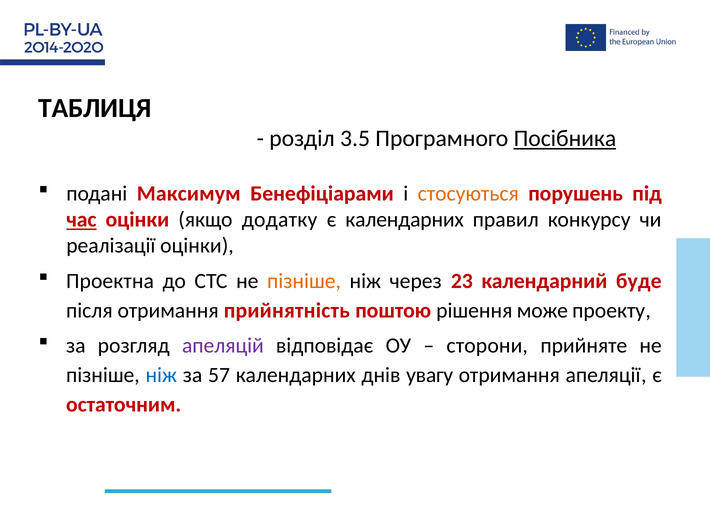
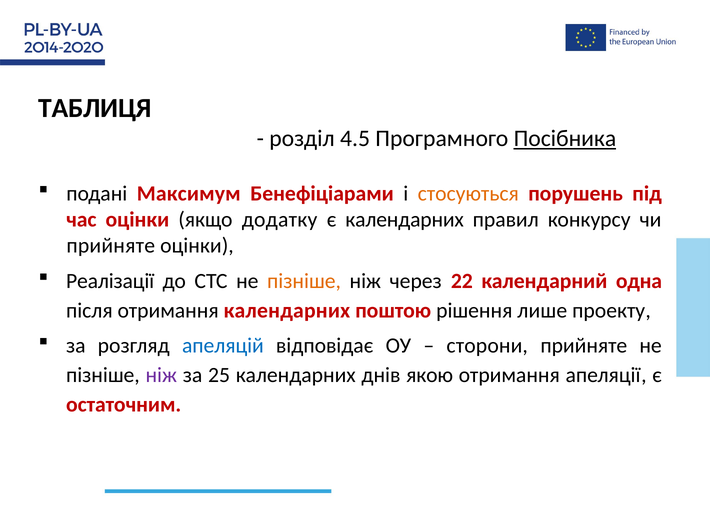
3.5: 3.5 -> 4.5 (355, 139)
час underline: present -> none (81, 220)
реалізації: реалізації -> прийняте (111, 246)
Проектна: Проектна -> Реалізації (110, 281)
23: 23 -> 22 (462, 281)
буде: буде -> одна (639, 281)
отримання прийнятність: прийнятність -> календарних (287, 311)
може: може -> лише (542, 311)
апеляцій colour: purple -> blue (223, 346)
ніж colour: blue -> purple (161, 376)
57: 57 -> 25 (219, 376)
увагу: увагу -> якою (430, 376)
